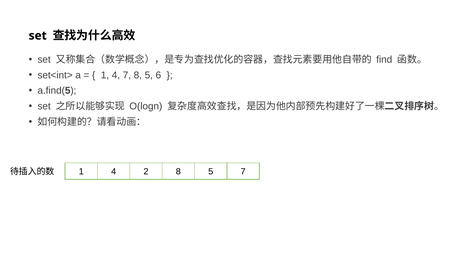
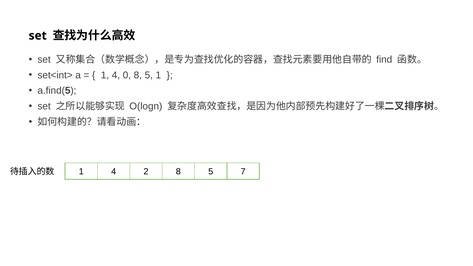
4 7: 7 -> 0 (127, 75)
5 6: 6 -> 1 (158, 75)
